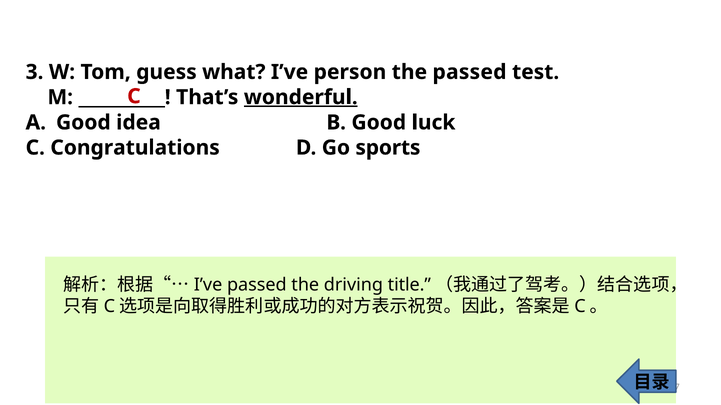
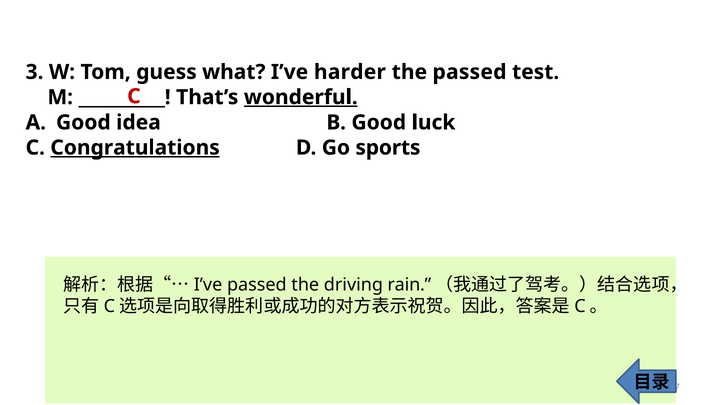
person: person -> harder (350, 72)
Congratulations underline: none -> present (135, 148)
title: title -> rain (409, 285)
